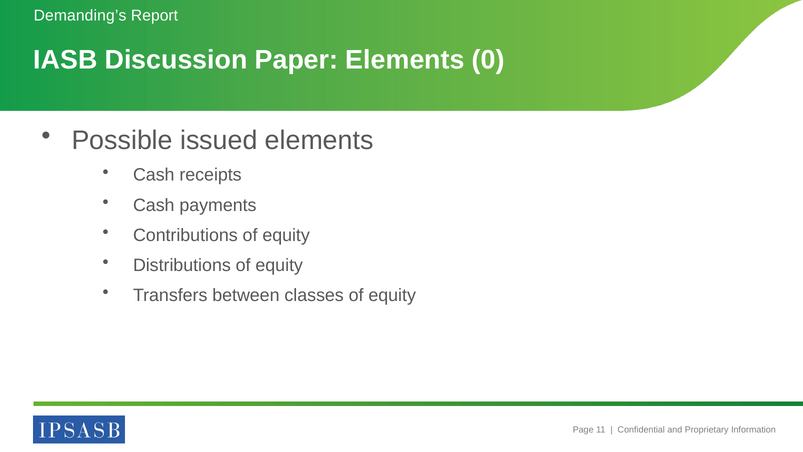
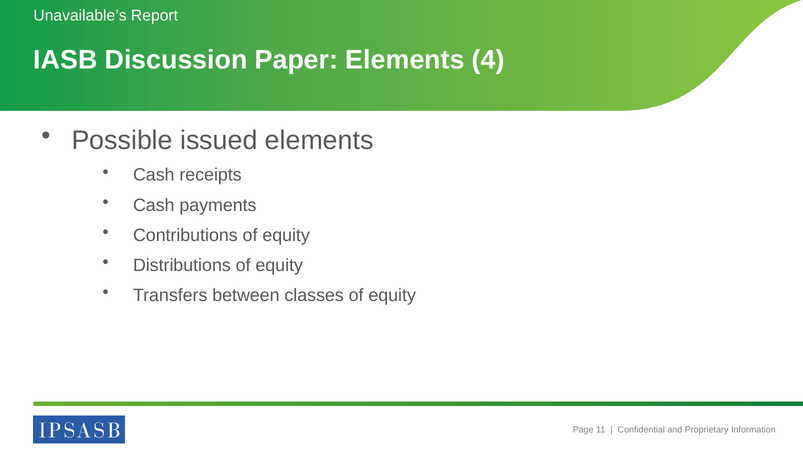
Demanding’s: Demanding’s -> Unavailable’s (80, 15)
0: 0 -> 4 (488, 60)
